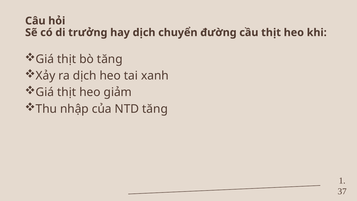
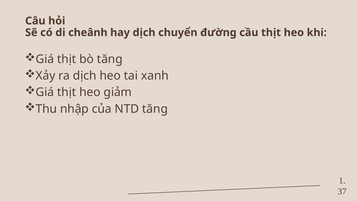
trưởng: trưởng -> cheânh (88, 32)
